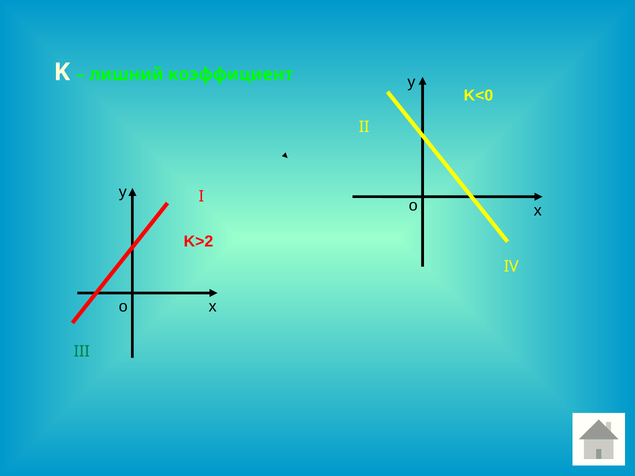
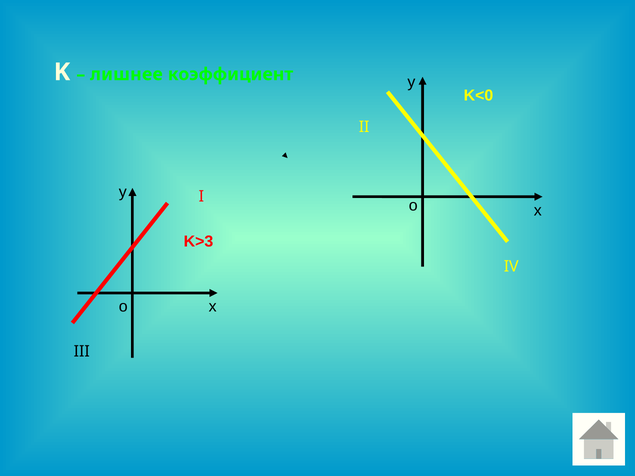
лишний: лишний -> лишнее (126, 74)
K>2: K>2 -> K>3 (198, 242)
III colour: green -> black (82, 352)
